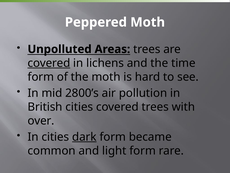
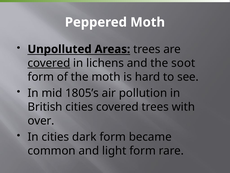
time: time -> soot (183, 63)
2800’s: 2800’s -> 1805’s (82, 93)
dark underline: present -> none (84, 136)
